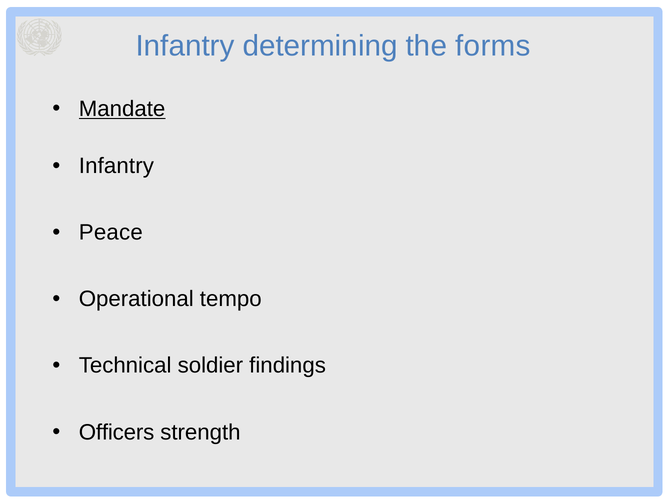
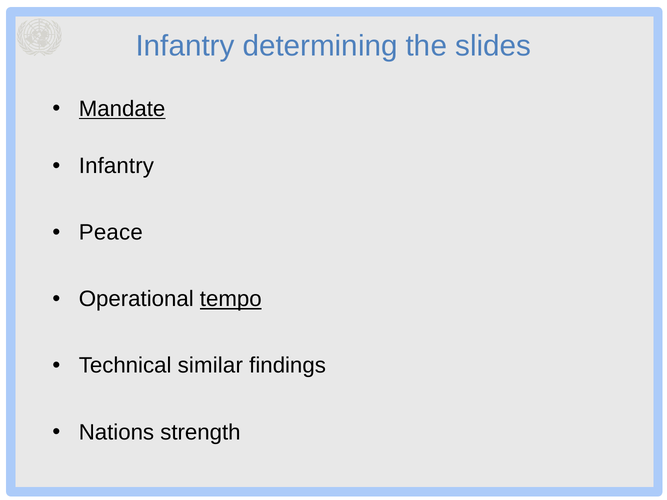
forms: forms -> slides (493, 46)
tempo underline: none -> present (231, 299)
soldier: soldier -> similar (210, 366)
Officers: Officers -> Nations (116, 432)
